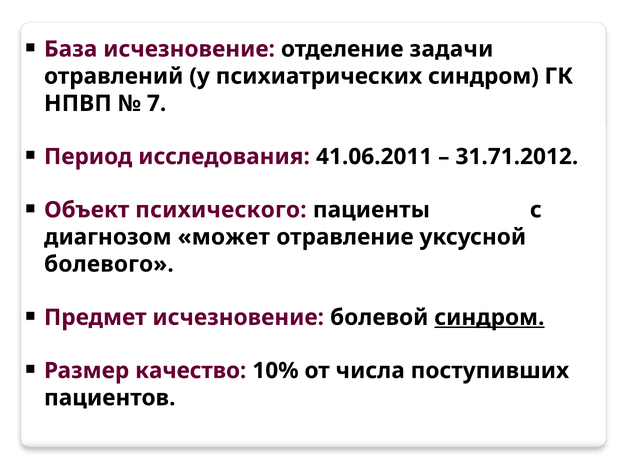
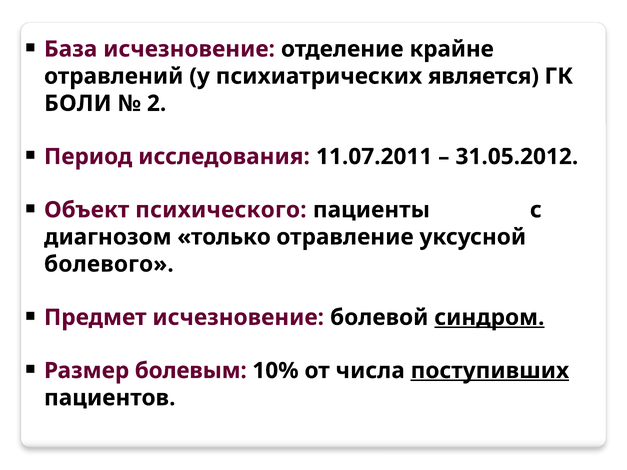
задачи: задачи -> крайне (452, 49)
психиатрических синдром: синдром -> является (483, 76)
НПВП: НПВП -> БОЛИ (78, 103)
7: 7 -> 2 (157, 103)
41.06.2011: 41.06.2011 -> 11.07.2011 (374, 157)
31.71.2012: 31.71.2012 -> 31.05.2012 (517, 157)
может: может -> только (224, 237)
качество: качество -> болевым (191, 371)
поступивших underline: none -> present (490, 371)
